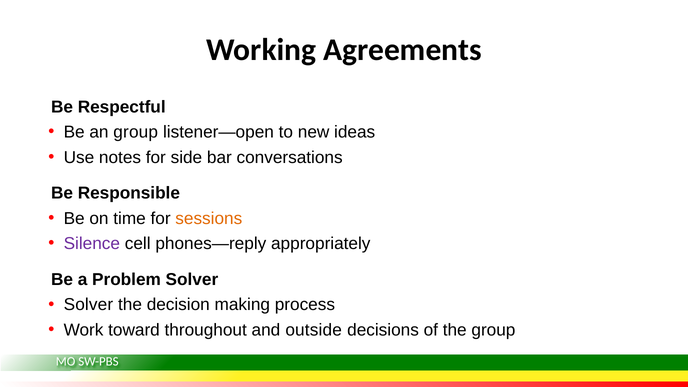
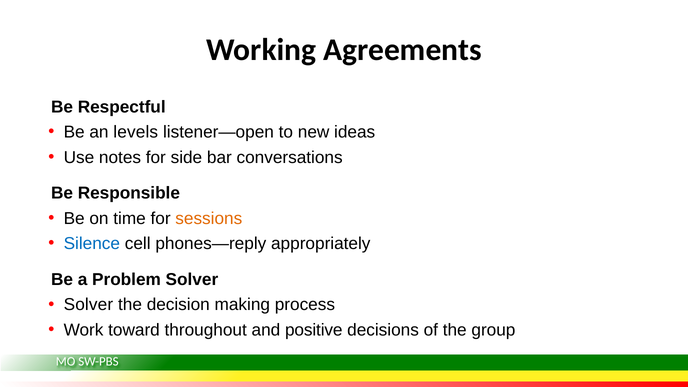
an group: group -> levels (136, 132)
Silence colour: purple -> blue (92, 244)
outside: outside -> positive (314, 330)
